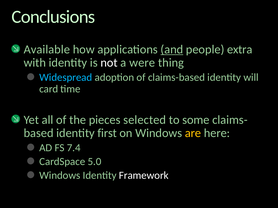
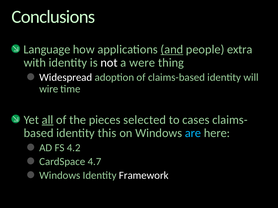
Available: Available -> Language (47, 50)
Widespread colour: light blue -> white (66, 78)
card: card -> wire (49, 89)
all underline: none -> present (48, 120)
some: some -> cases (196, 120)
first: first -> this (107, 133)
are colour: yellow -> light blue (193, 133)
7.4: 7.4 -> 4.2 (74, 148)
5.0: 5.0 -> 4.7 (95, 162)
